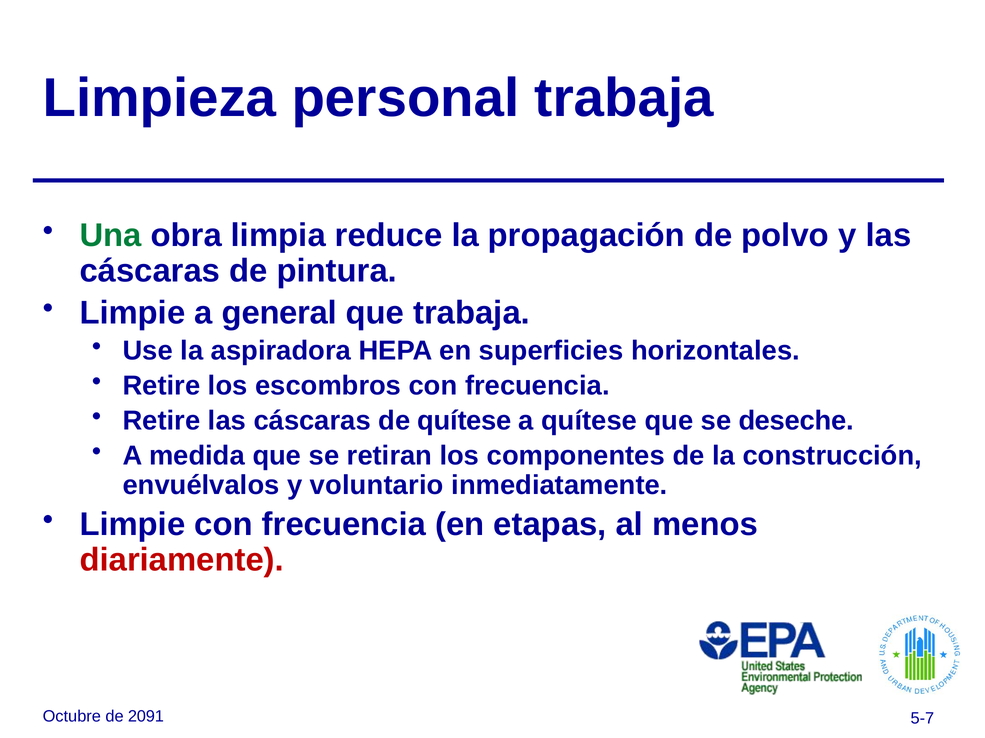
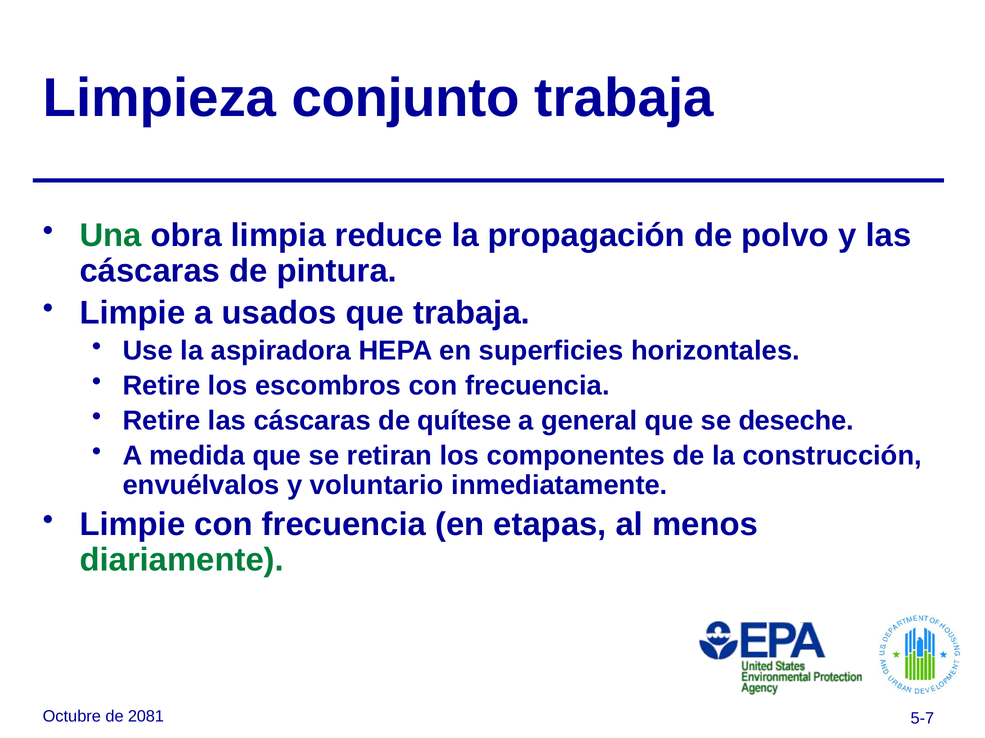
personal: personal -> conjunto (406, 98)
general: general -> usados (279, 313)
a quítese: quítese -> general (589, 421)
diariamente colour: red -> green (182, 560)
2091: 2091 -> 2081 (146, 717)
